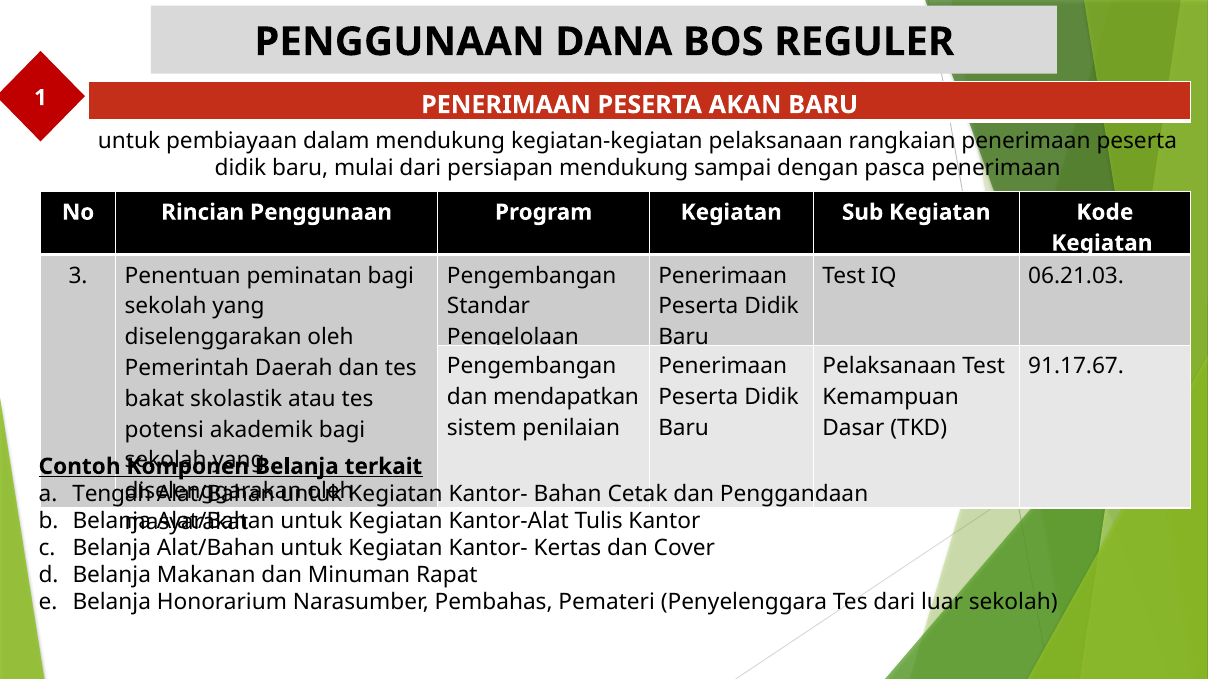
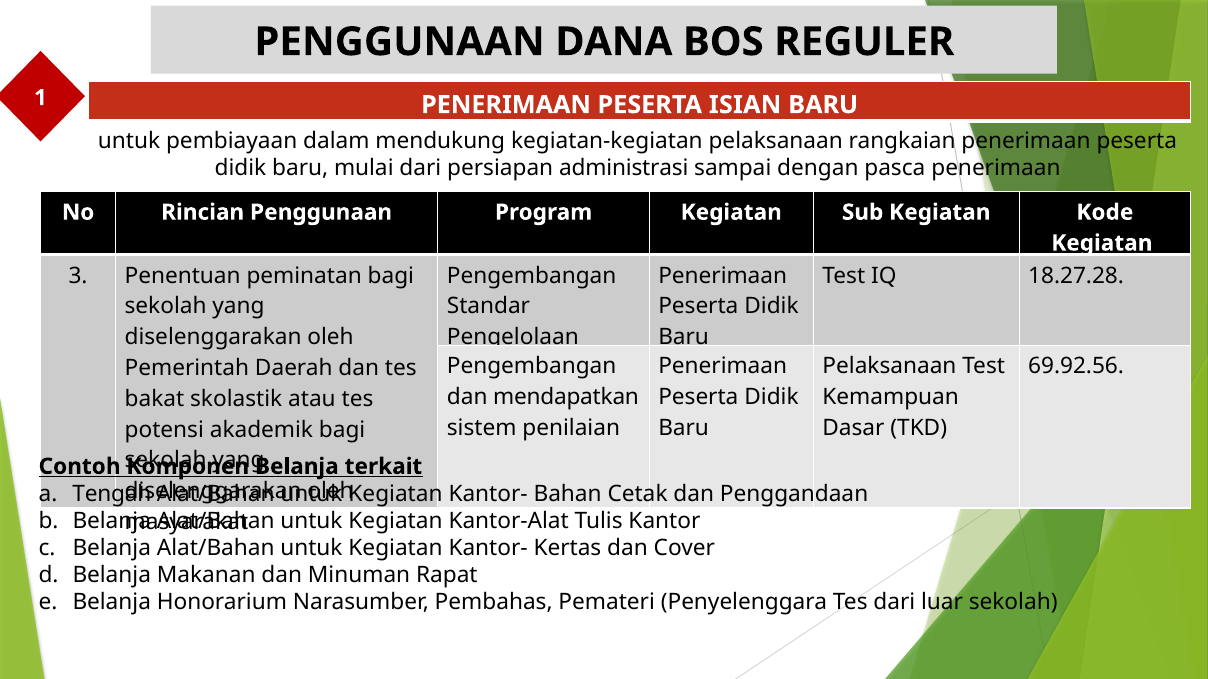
AKAN: AKAN -> ISIAN (745, 105)
persiapan mendukung: mendukung -> administrasi (624, 168)
06.21.03: 06.21.03 -> 18.27.28 (1076, 276)
91.17.67: 91.17.67 -> 69.92.56 (1076, 367)
